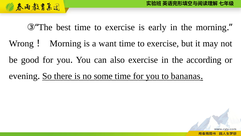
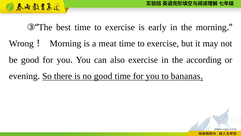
want: want -> meat (108, 43)
no some: some -> good (103, 76)
